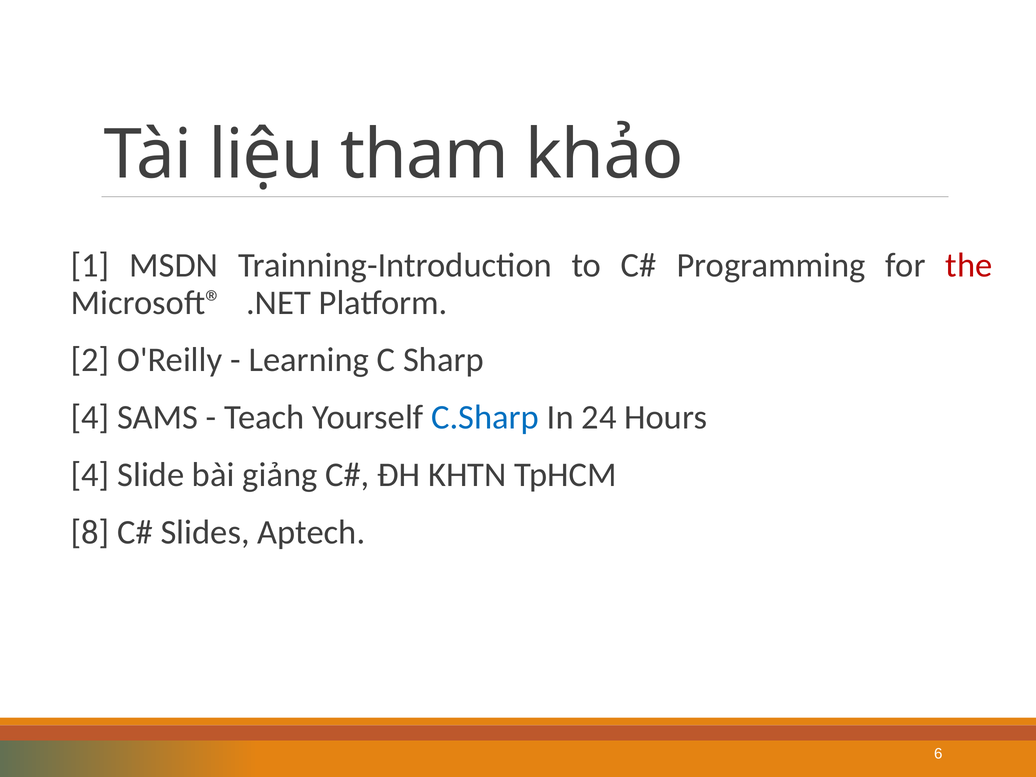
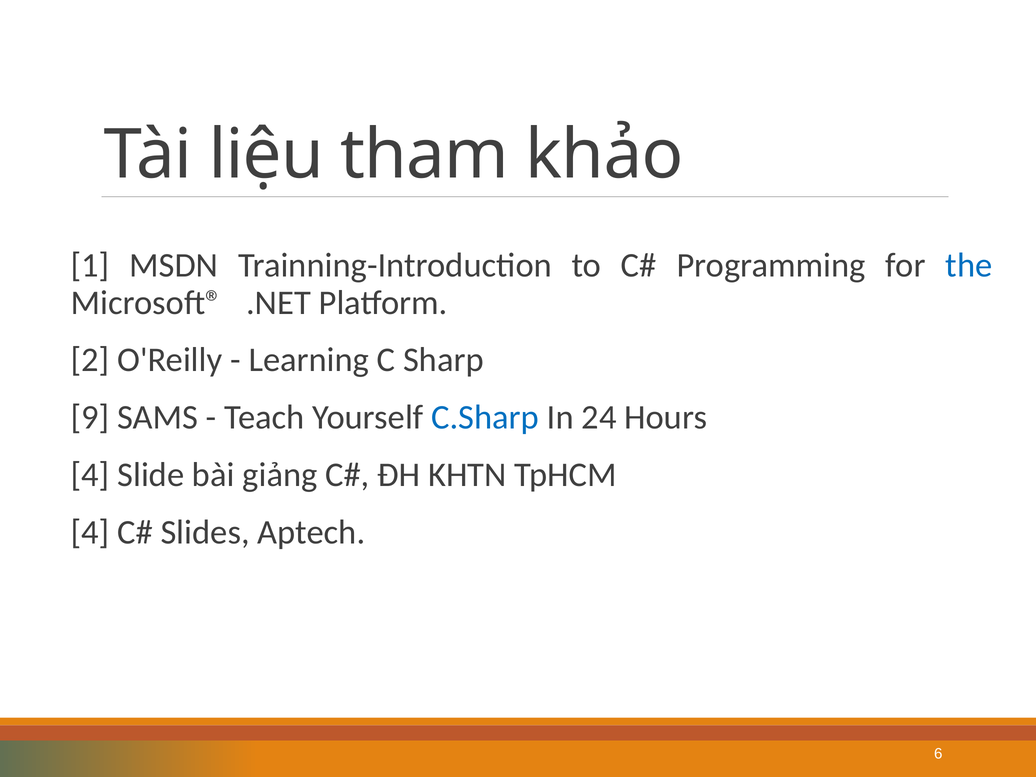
the colour: red -> blue (969, 265)
4: 4 -> 9 (90, 418)
8: 8 -> 4 (90, 532)
